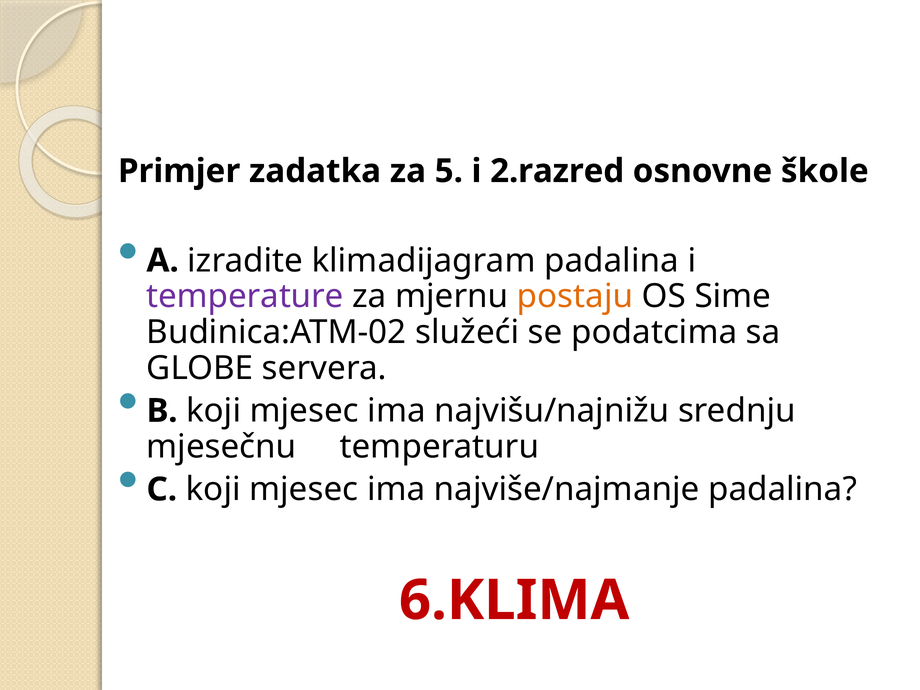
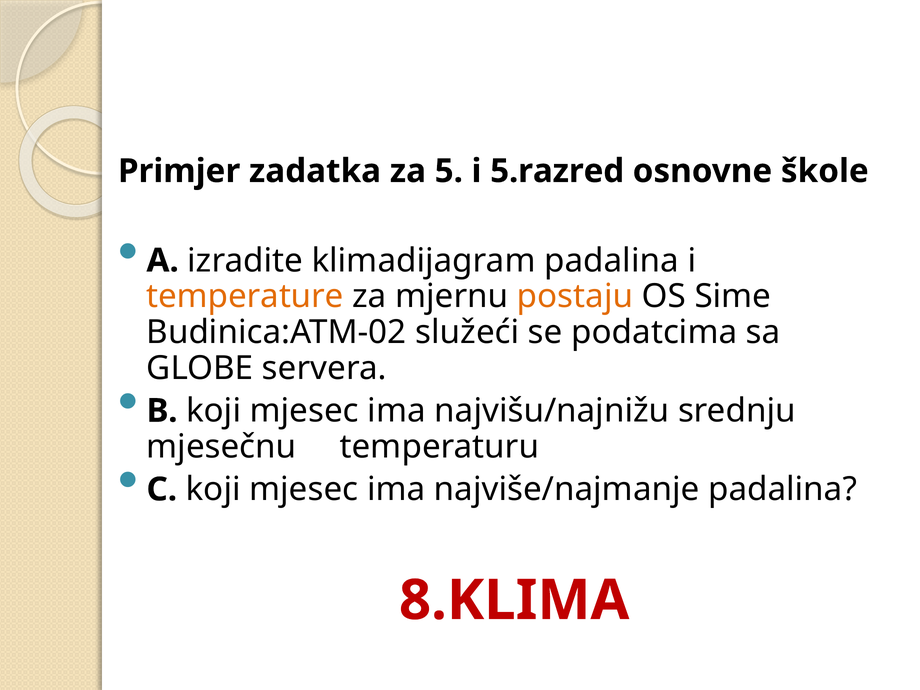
2.razred: 2.razred -> 5.razred (557, 171)
temperature colour: purple -> orange (245, 296)
6.KLIMA: 6.KLIMA -> 8.KLIMA (514, 600)
